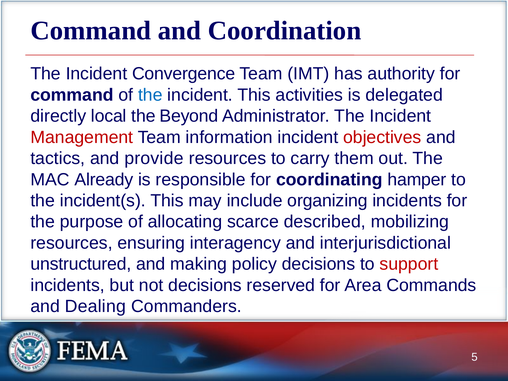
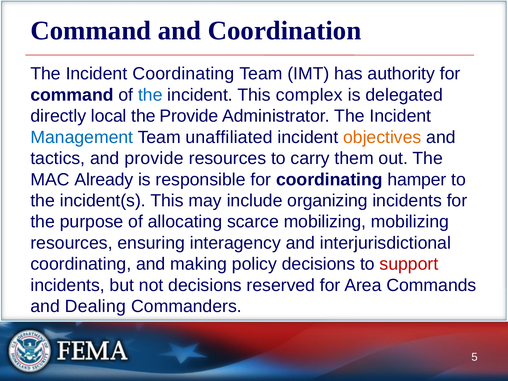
Incident Convergence: Convergence -> Coordinating (183, 74)
activities: activities -> complex (309, 95)
the Beyond: Beyond -> Provide (189, 116)
Management colour: red -> blue (82, 137)
information: information -> unaffiliated (229, 137)
objectives colour: red -> orange (382, 137)
scarce described: described -> mobilizing (325, 222)
unstructured: unstructured -> coordinating (81, 264)
